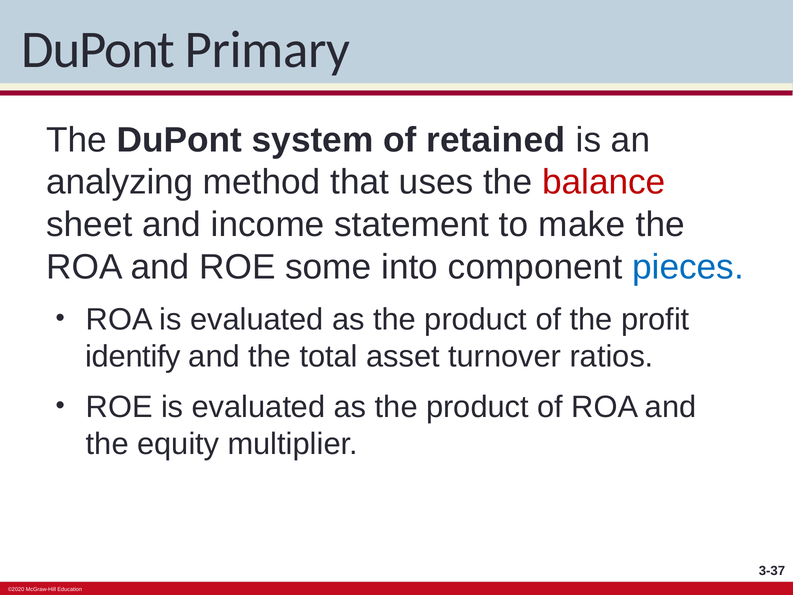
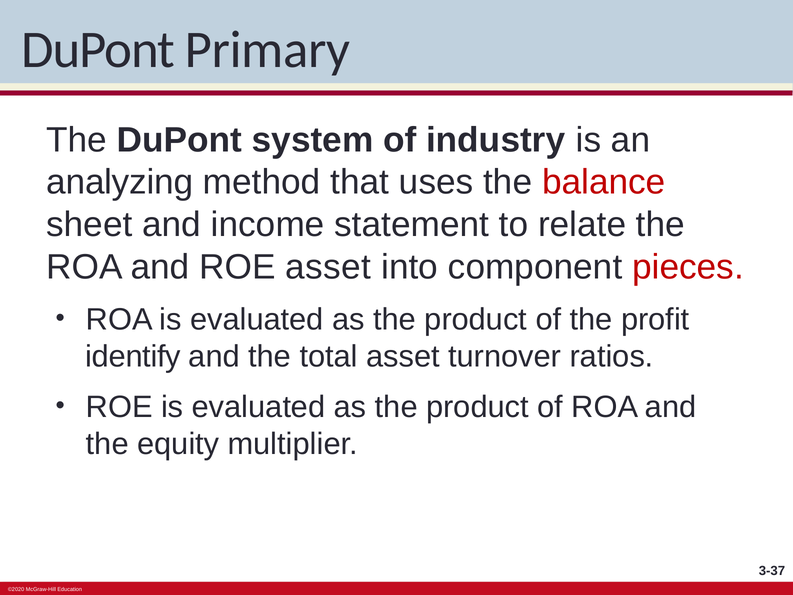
retained: retained -> industry (496, 140)
make: make -> relate (582, 224)
ROE some: some -> asset (328, 267)
pieces colour: blue -> red (688, 267)
